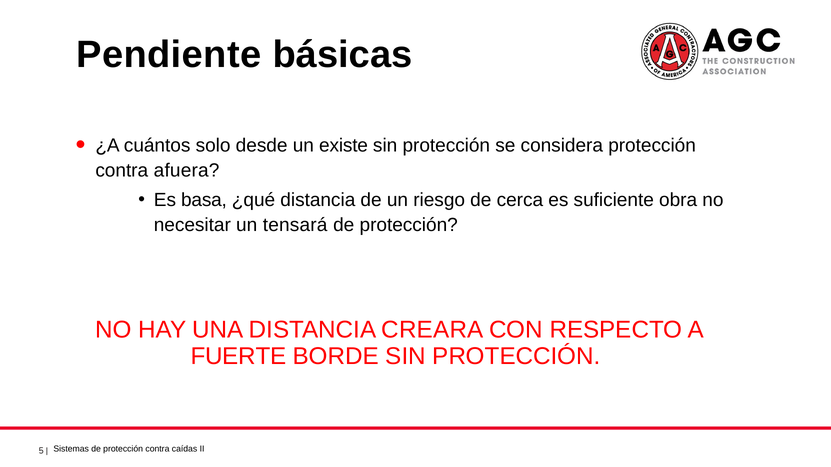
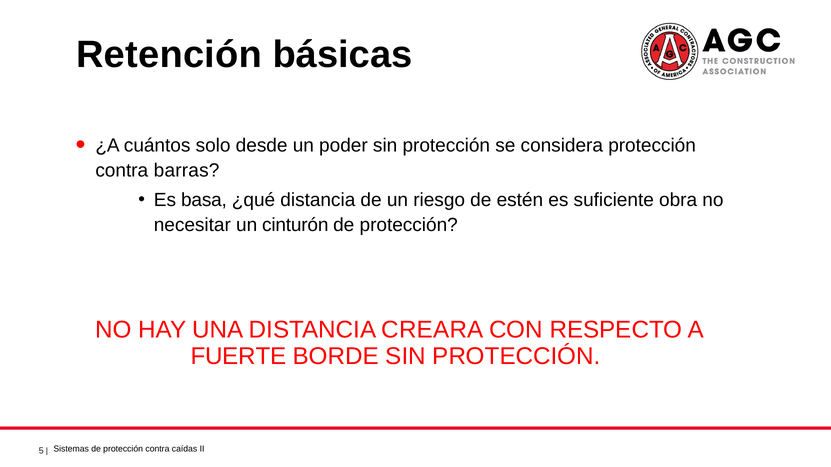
Pendiente: Pendiente -> Retención (169, 55)
existe: existe -> poder (343, 146)
afuera: afuera -> barras (187, 171)
cerca: cerca -> estén (520, 200)
tensará: tensará -> cinturón (295, 225)
